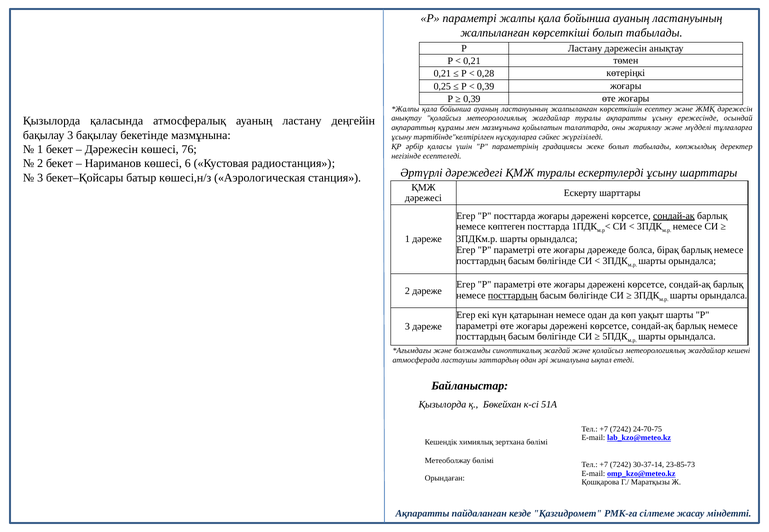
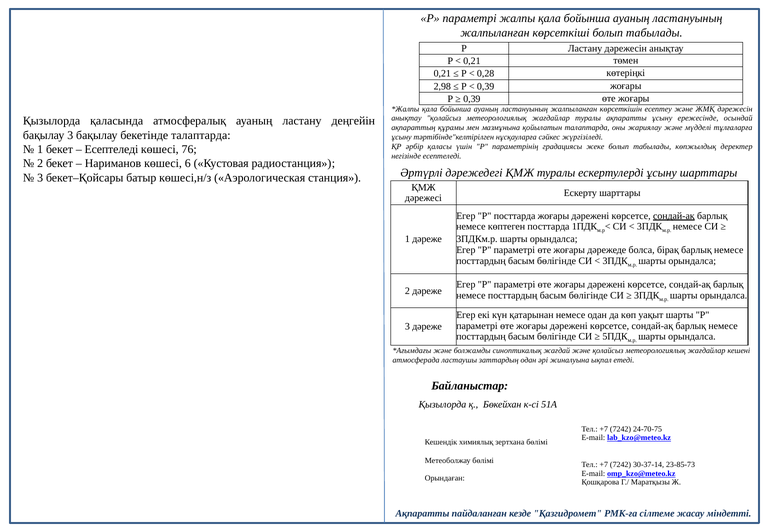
0,25: 0,25 -> 2,98 (442, 86)
бекетінде мазмұнына: мазмұнына -> талаптарда (201, 135)
Дәрежесін: Дәрежесін -> Есептеледі (111, 149)
посттардың underline: present -> none (513, 296)
